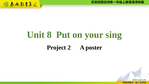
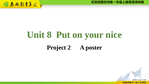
sing: sing -> nice (114, 35)
